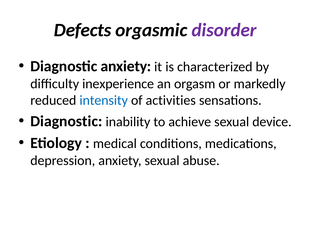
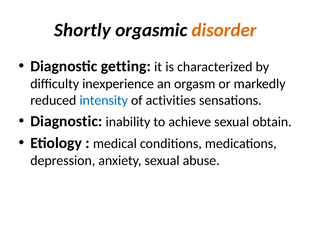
Defects: Defects -> Shortly (82, 30)
disorder colour: purple -> orange (224, 30)
Diagnostic anxiety: anxiety -> getting (126, 66)
device: device -> obtain (272, 122)
